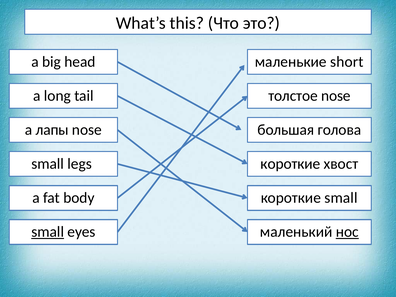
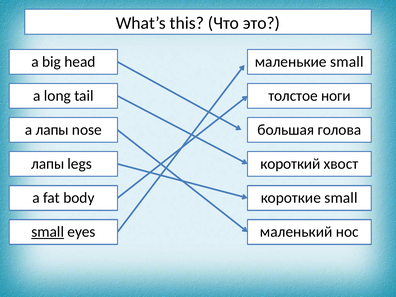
маленькие short: short -> small (347, 62)
толстое nose: nose -> ноги (336, 96)
small: small -> лапы (48, 164)
короткие: короткие -> короткий (290, 164)
нос underline: present -> none (347, 232)
